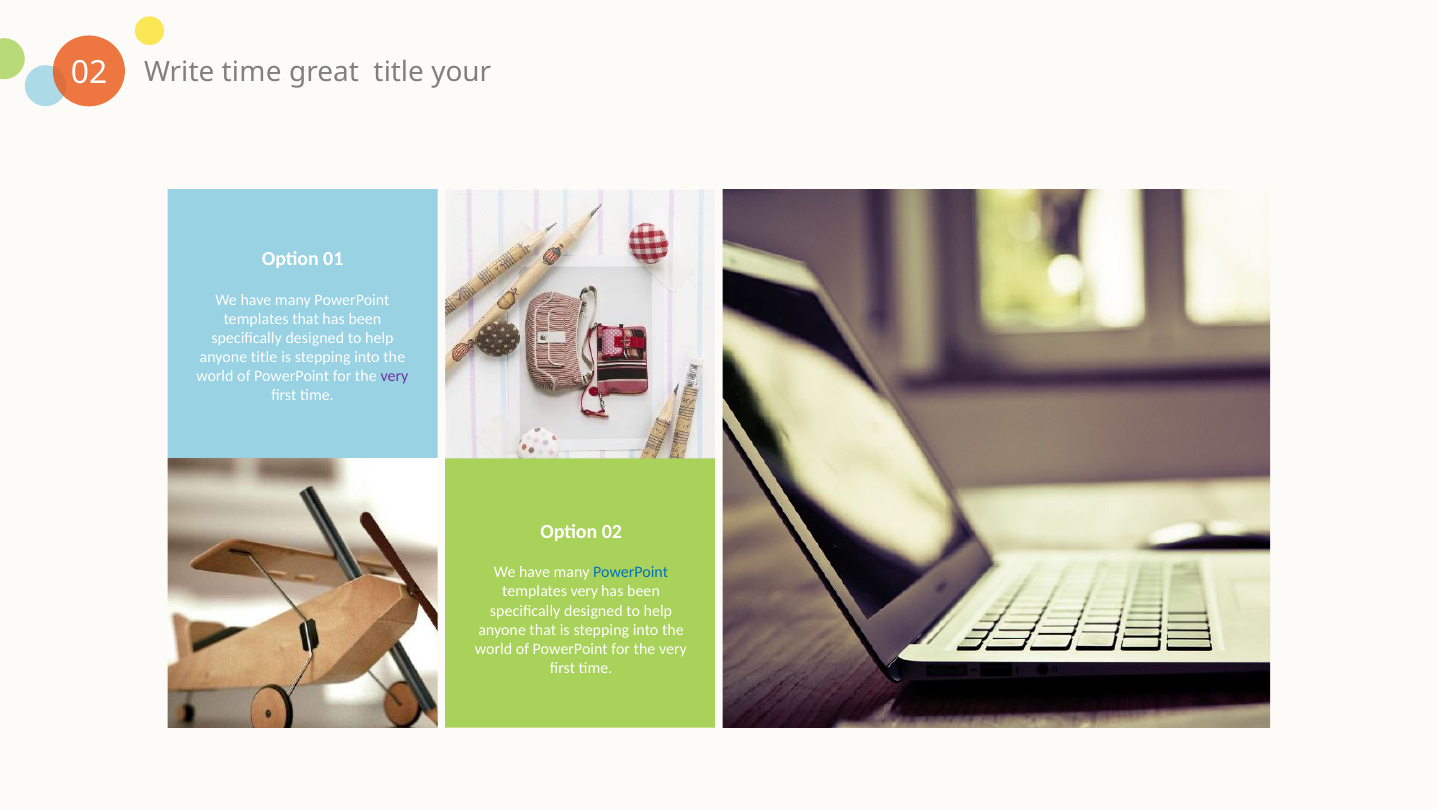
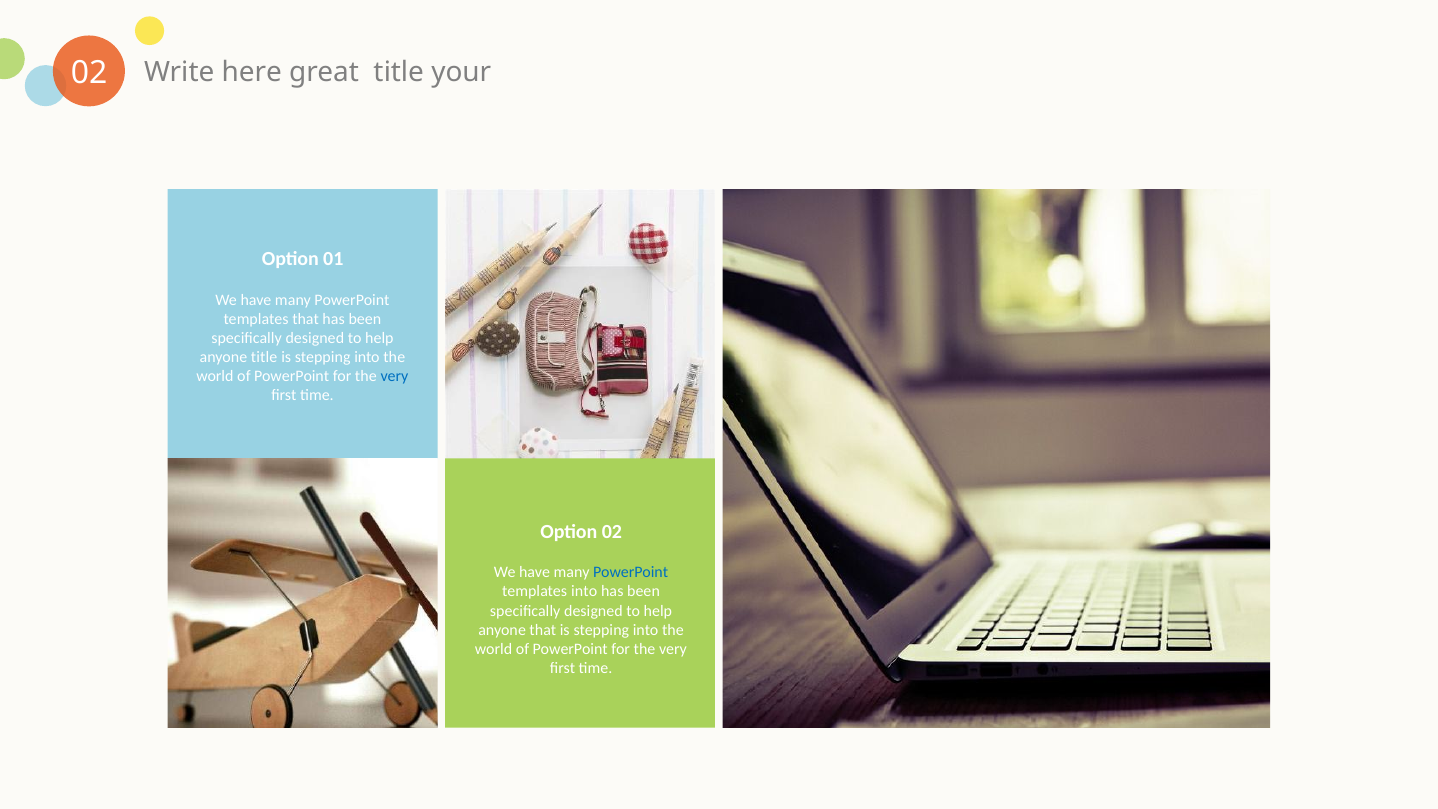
Write time: time -> here (252, 72)
very colour: purple -> blue (394, 376)
templates very: very -> into (584, 591)
